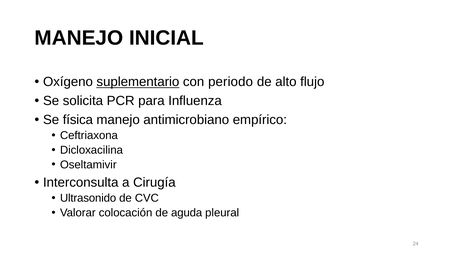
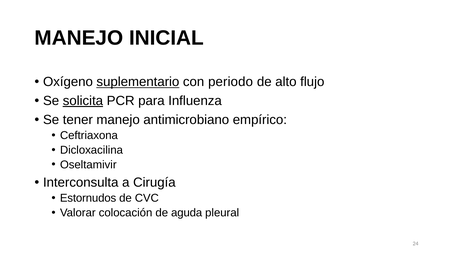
solicita underline: none -> present (83, 101)
física: física -> tener (78, 120)
Ultrasonido: Ultrasonido -> Estornudos (88, 198)
